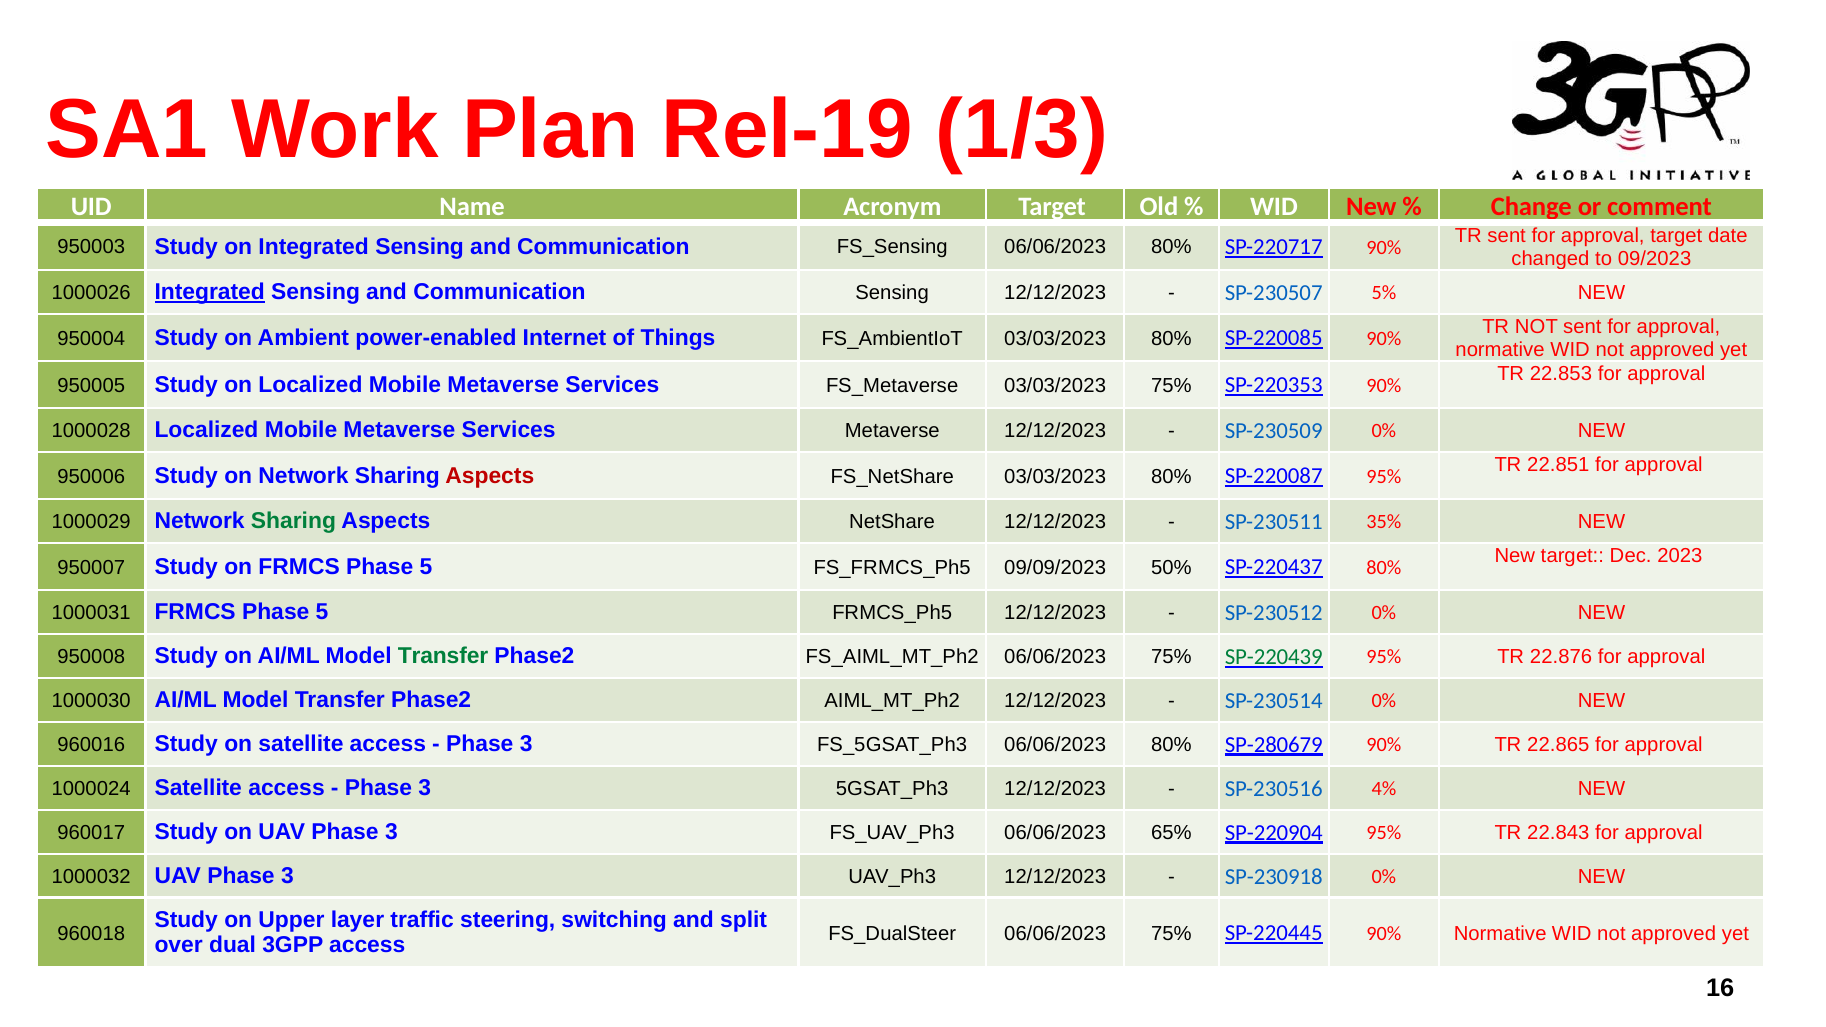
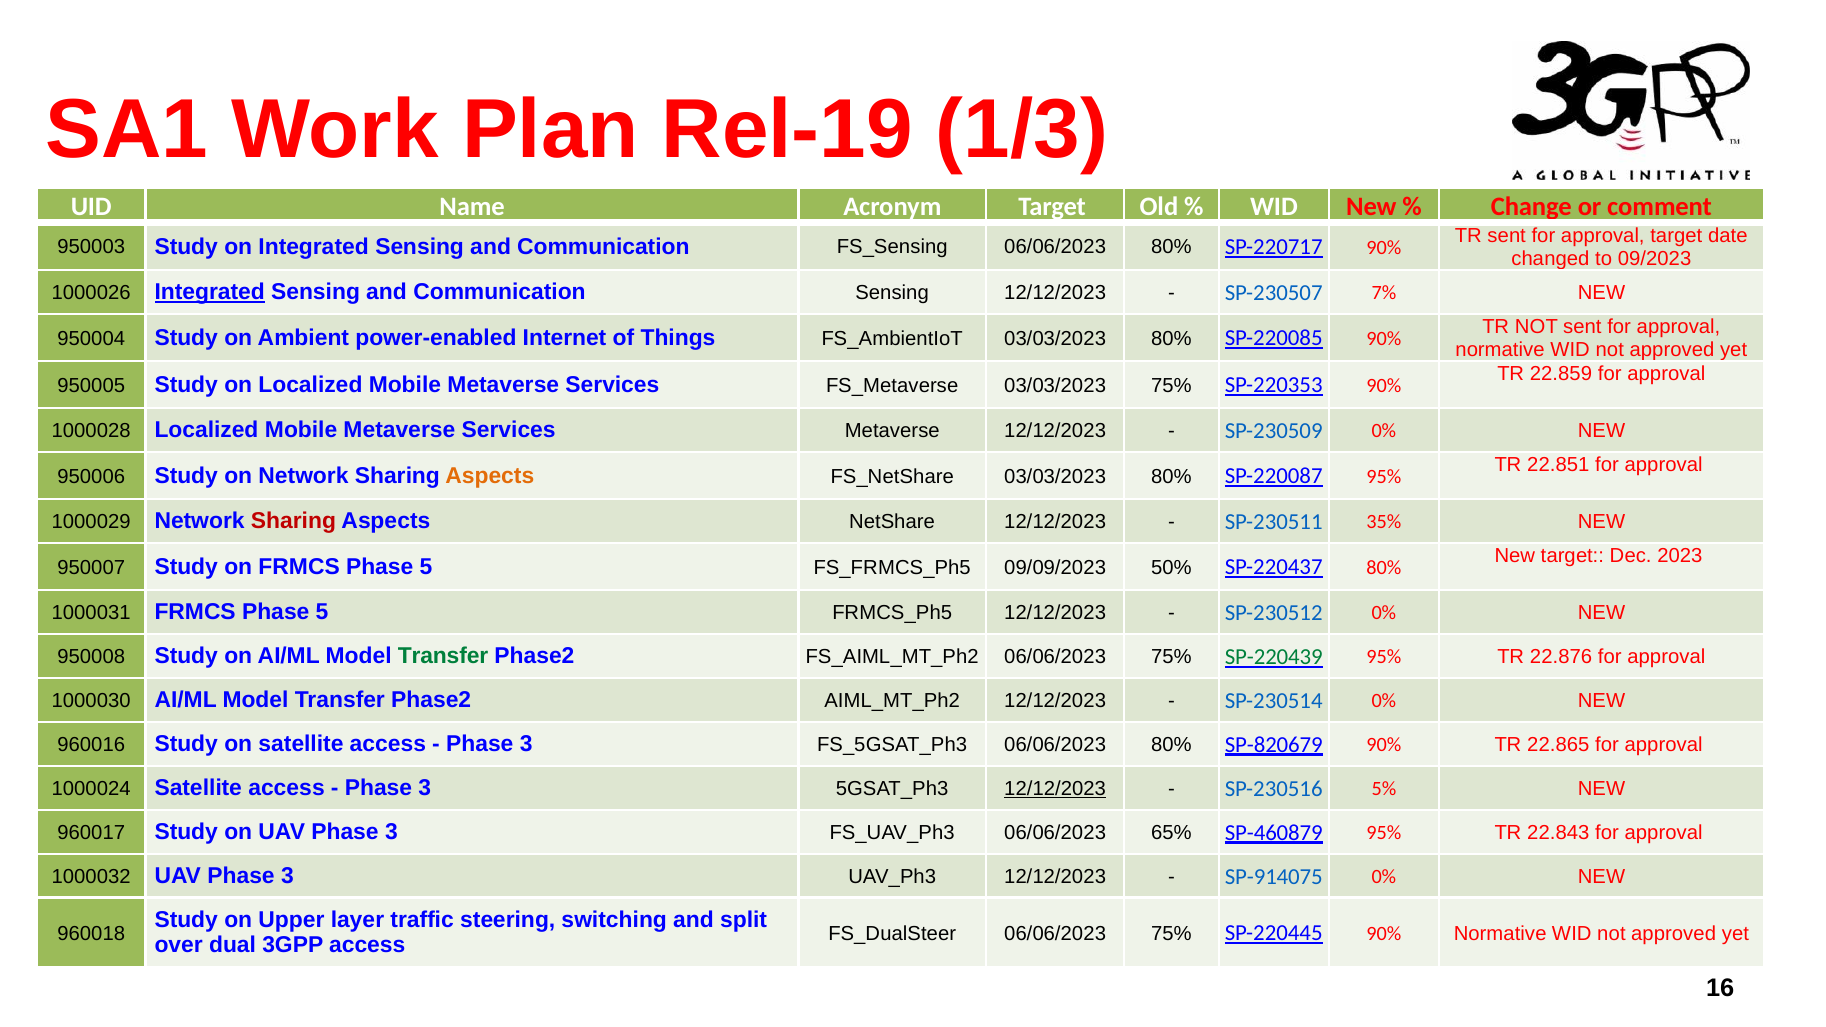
5%: 5% -> 7% (1384, 293)
22.853: 22.853 -> 22.859 (1561, 374)
Aspects colour: red -> orange (490, 476)
Sharing colour: green -> red (293, 521)
SP-280679: SP-280679 -> SP-820679 (1274, 745)
12/12/2023 underline: none -> present (1055, 789)
4%: 4% -> 5% (1384, 789)
SP-220904: SP-220904 -> SP-460879 (1274, 833)
SP-230918: SP-230918 -> SP-914075 (1274, 877)
